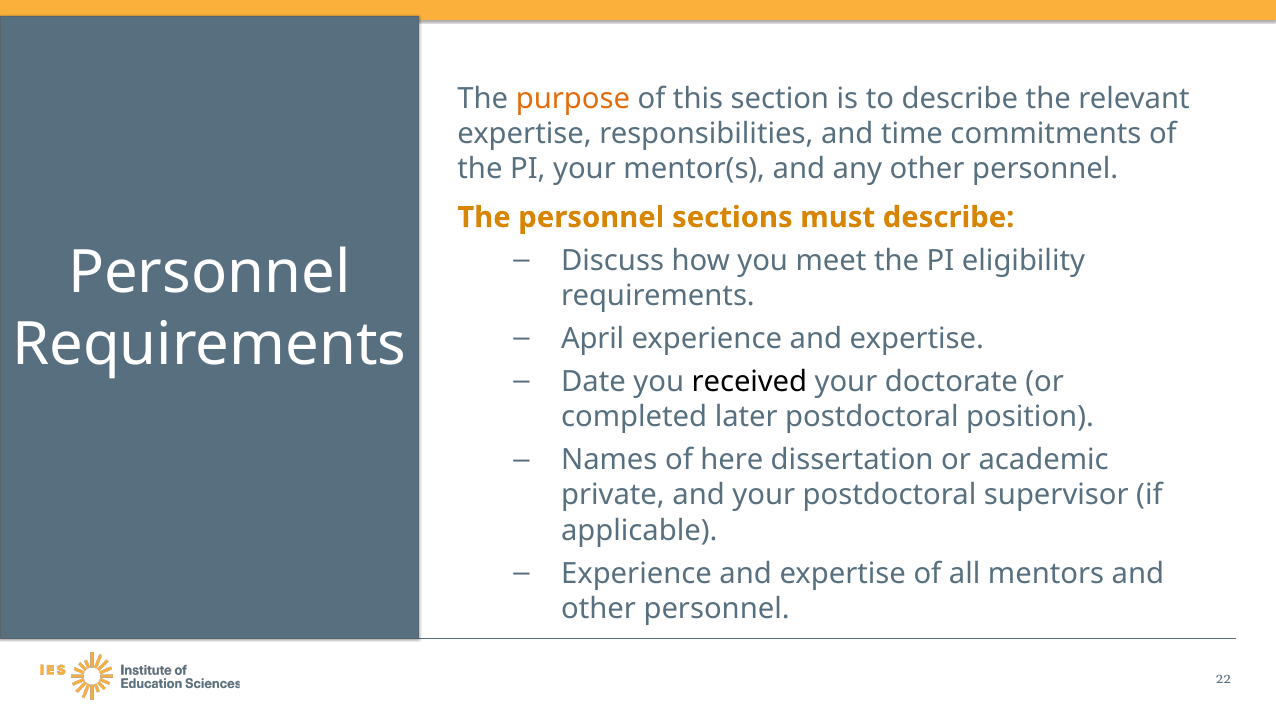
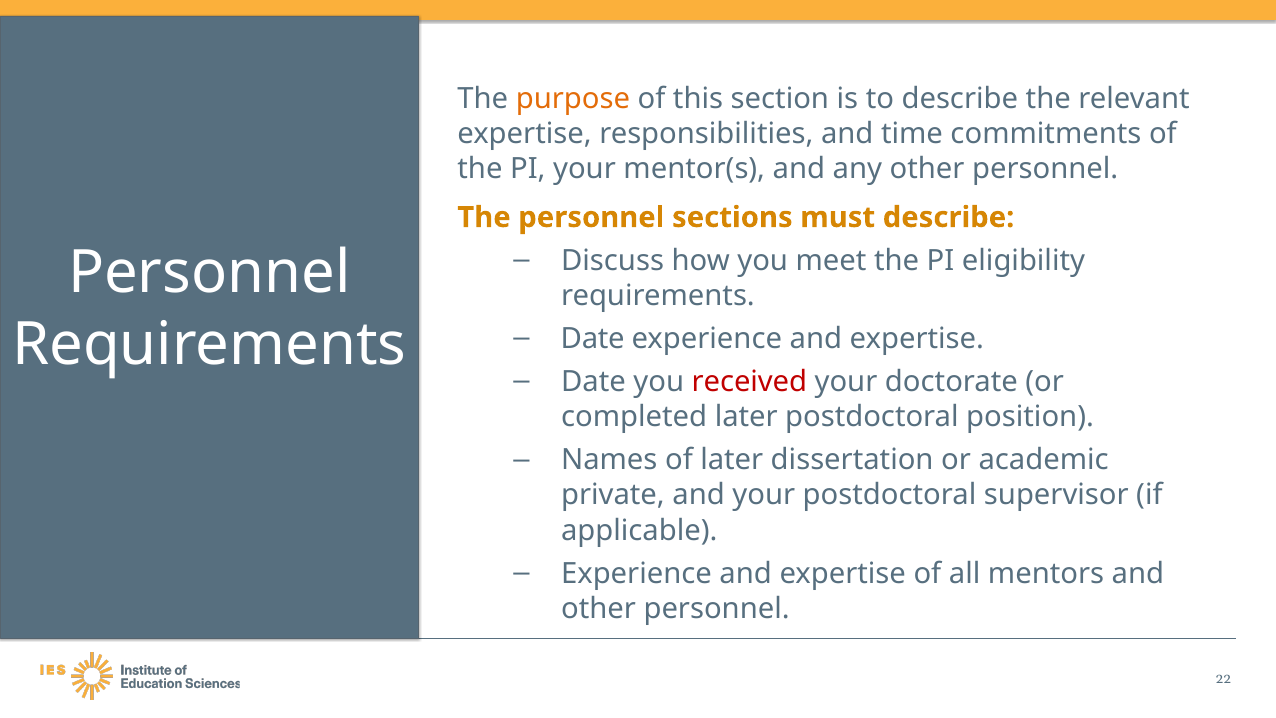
April: April -> Date (593, 339)
received colour: black -> red (749, 382)
of here: here -> later (732, 460)
